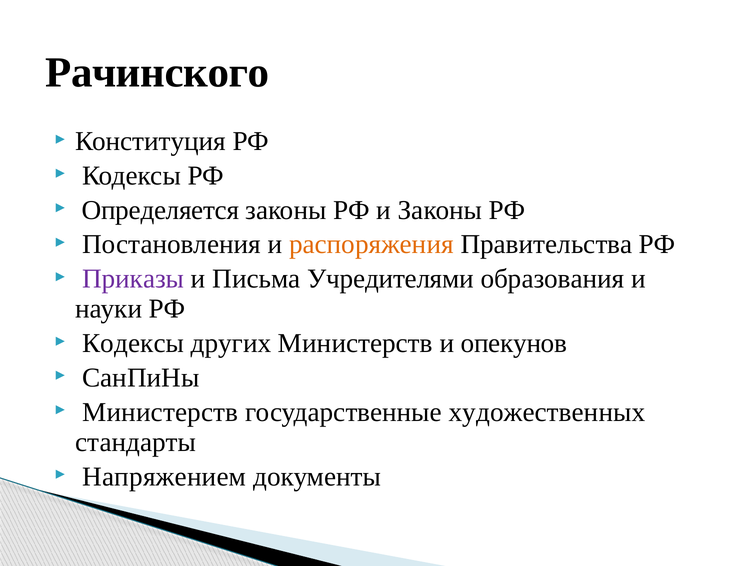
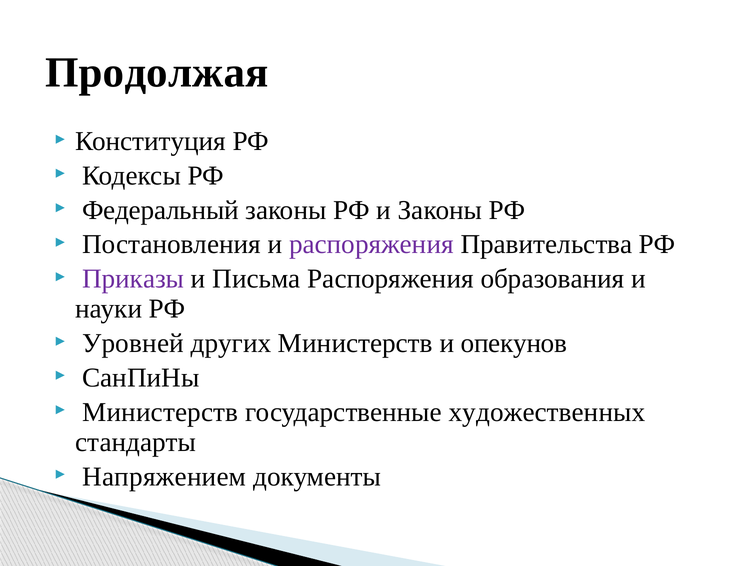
Рачинского: Рачинского -> Продолжая (157, 73)
Определяется: Определяется -> Федеральный (160, 210)
распоряжения colour: orange -> purple (371, 244)
Письма Учредителями: Учредителями -> Распоряжения (390, 279)
Кодексы: Кодексы -> Уровней (133, 343)
